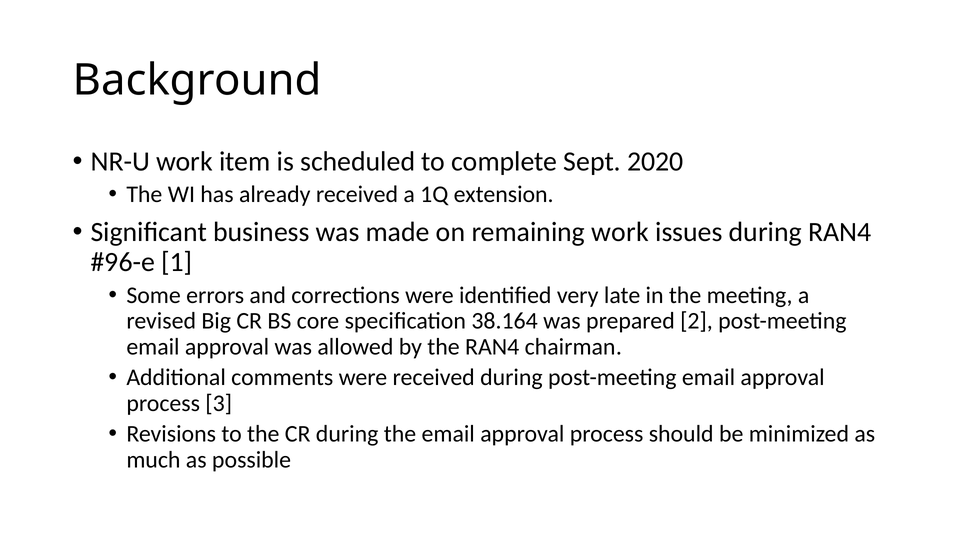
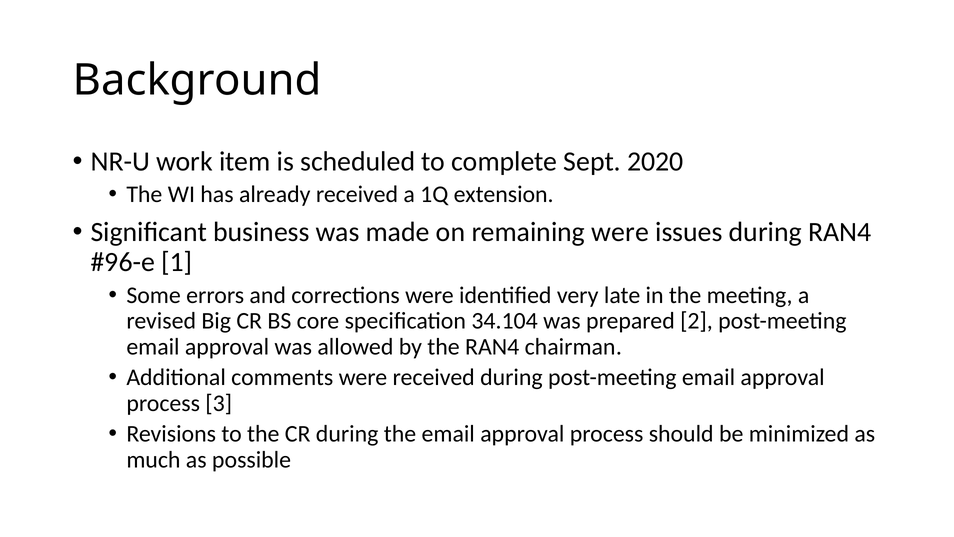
remaining work: work -> were (620, 232)
38.164: 38.164 -> 34.104 (505, 321)
